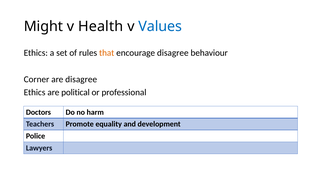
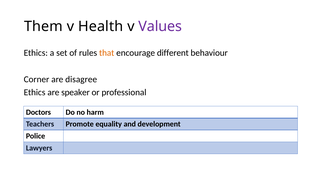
Might: Might -> Them (43, 26)
Values colour: blue -> purple (160, 26)
encourage disagree: disagree -> different (173, 53)
political: political -> speaker (76, 92)
